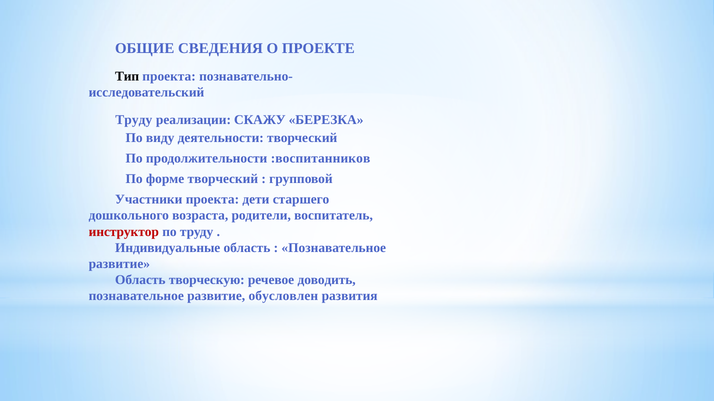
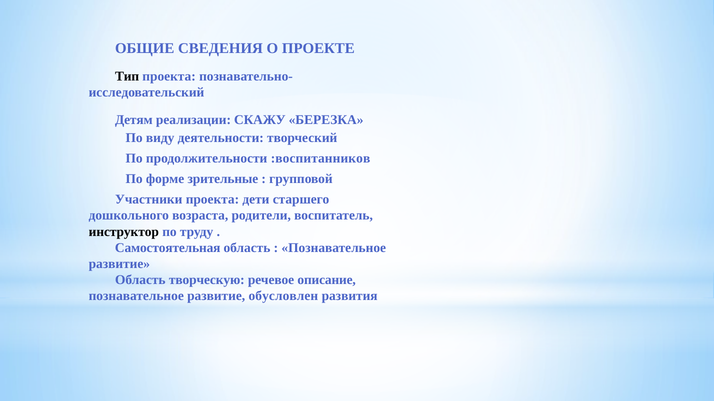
Труду: Труду -> Детям (134, 120)
форме творческий: творческий -> зрительные (223, 179)
инструктор colour: red -> black (124, 232)
Индивидуальные: Индивидуальные -> Самостоятельная (168, 248)
доводить: доводить -> описание (327, 280)
